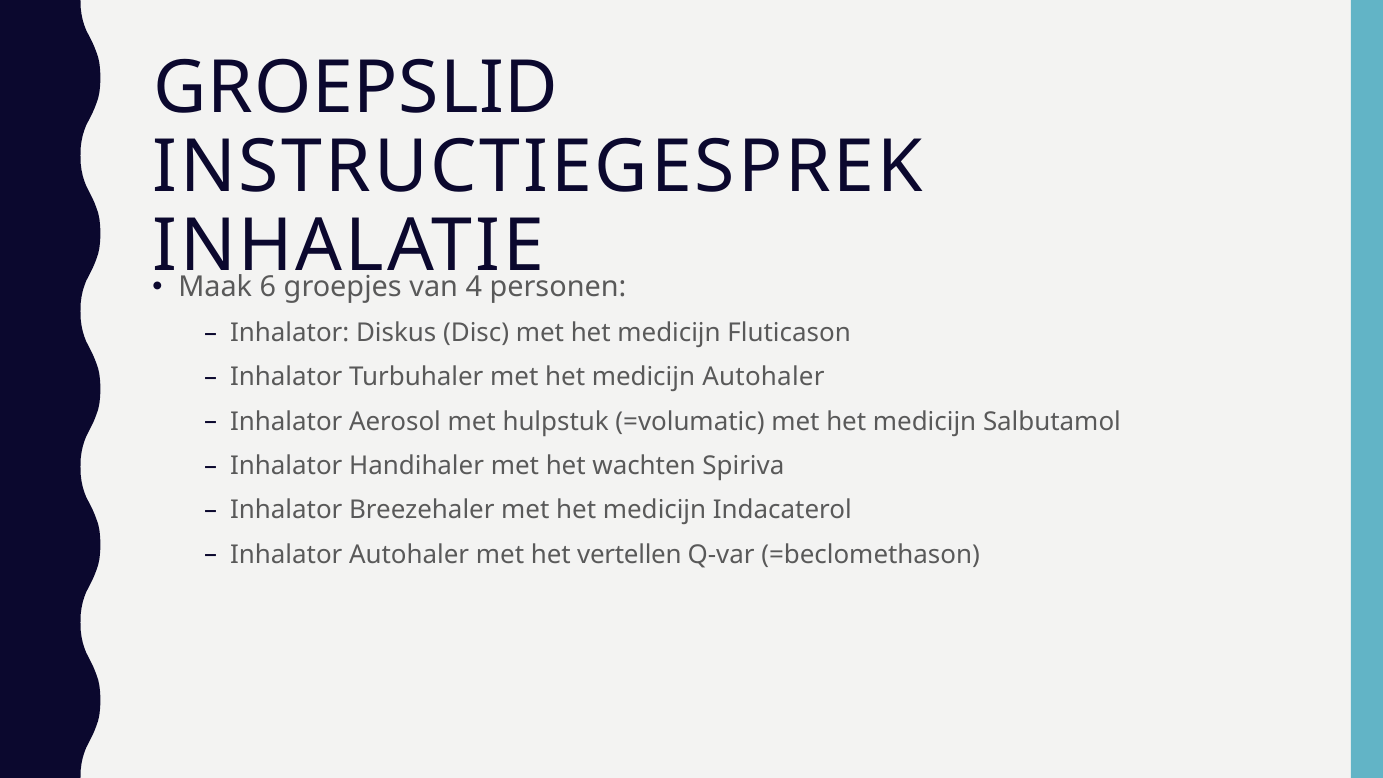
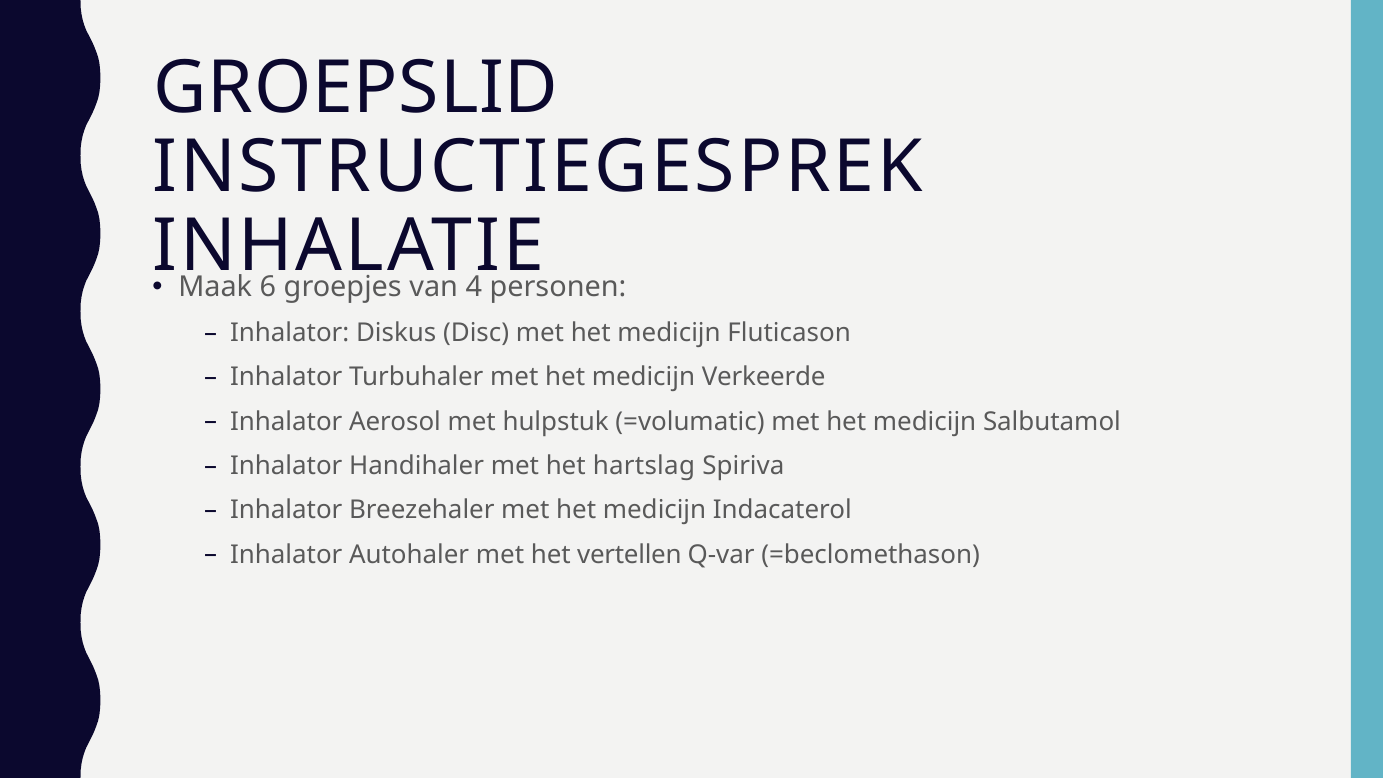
medicijn Autohaler: Autohaler -> Verkeerde (764, 377)
wachten: wachten -> hartslag (644, 466)
